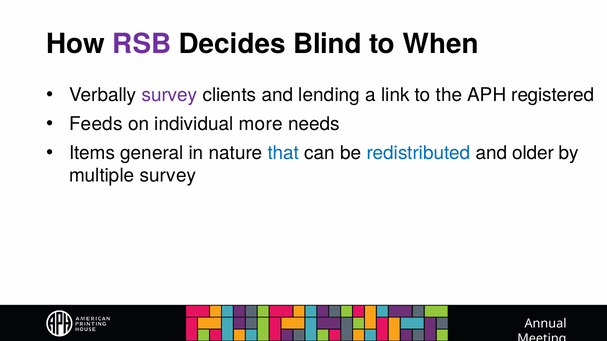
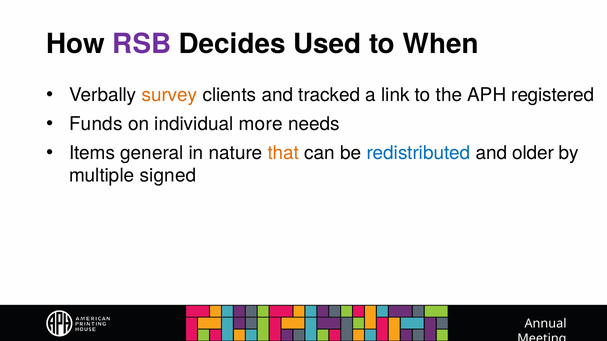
Blind: Blind -> Used (327, 44)
survey colour: purple -> orange (169, 95)
lending: lending -> tracked (329, 95)
Feeds: Feeds -> Funds (96, 124)
that colour: blue -> orange (283, 153)
multiple survey: survey -> signed (168, 176)
